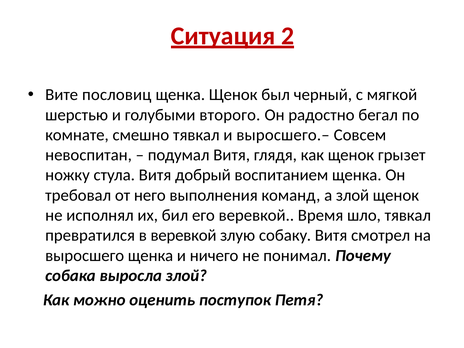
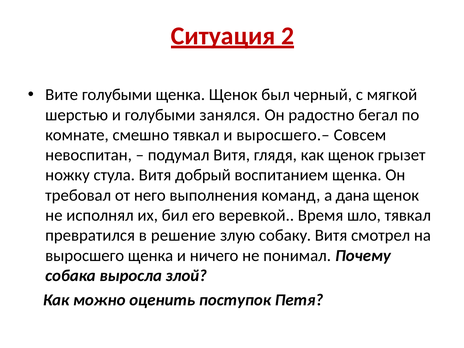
Вите пословиц: пословиц -> голубыми (117, 95)
второго: второго -> занялся (230, 115)
а злой: злой -> дана (353, 195)
в веревкой: веревкой -> решение (183, 235)
